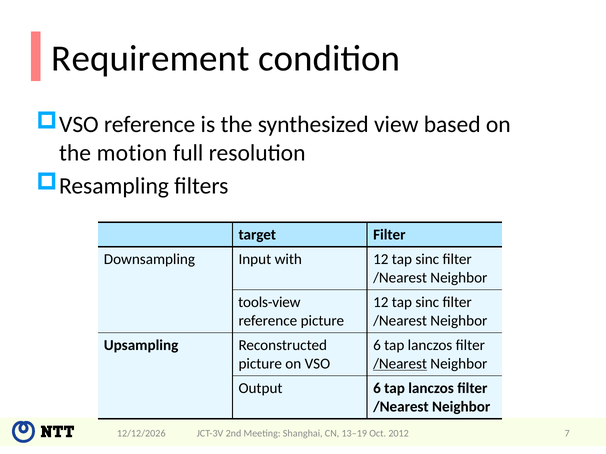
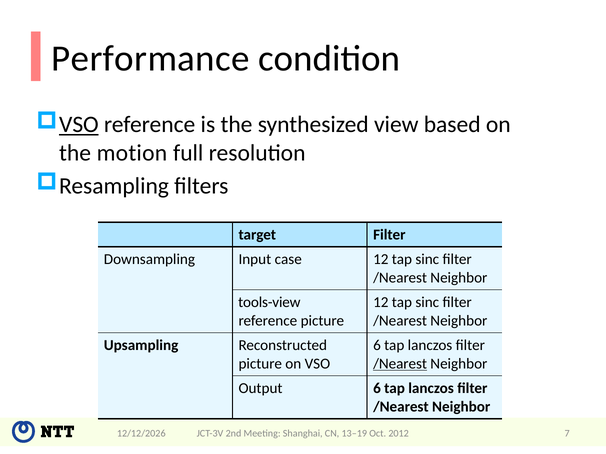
Requirement: Requirement -> Performance (151, 59)
VSO underline: none -> present (79, 125)
with: with -> case (288, 260)
